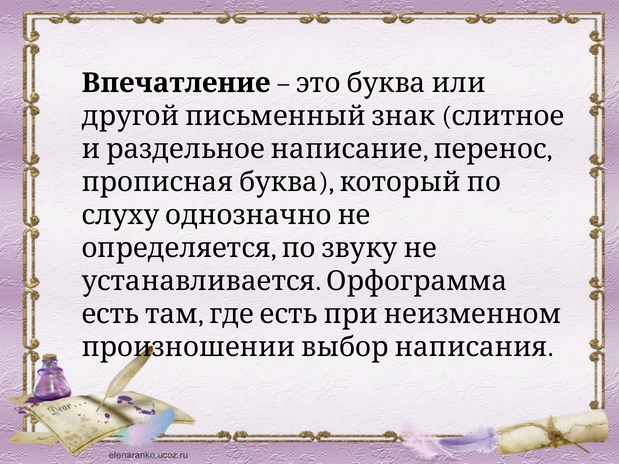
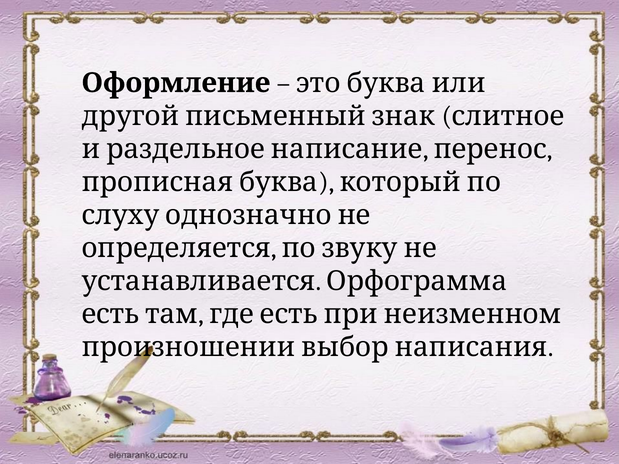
Впечатление: Впечатление -> Оформление (176, 83)
